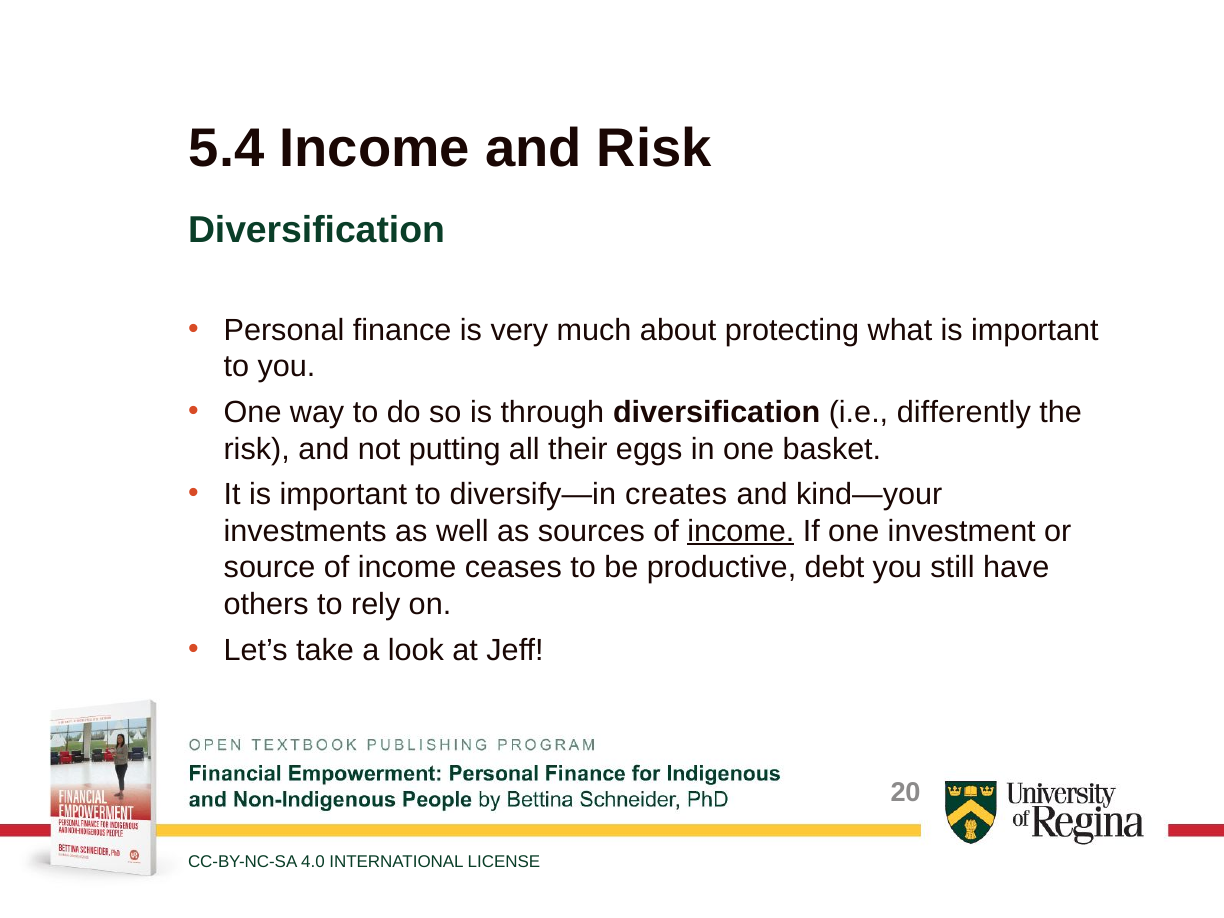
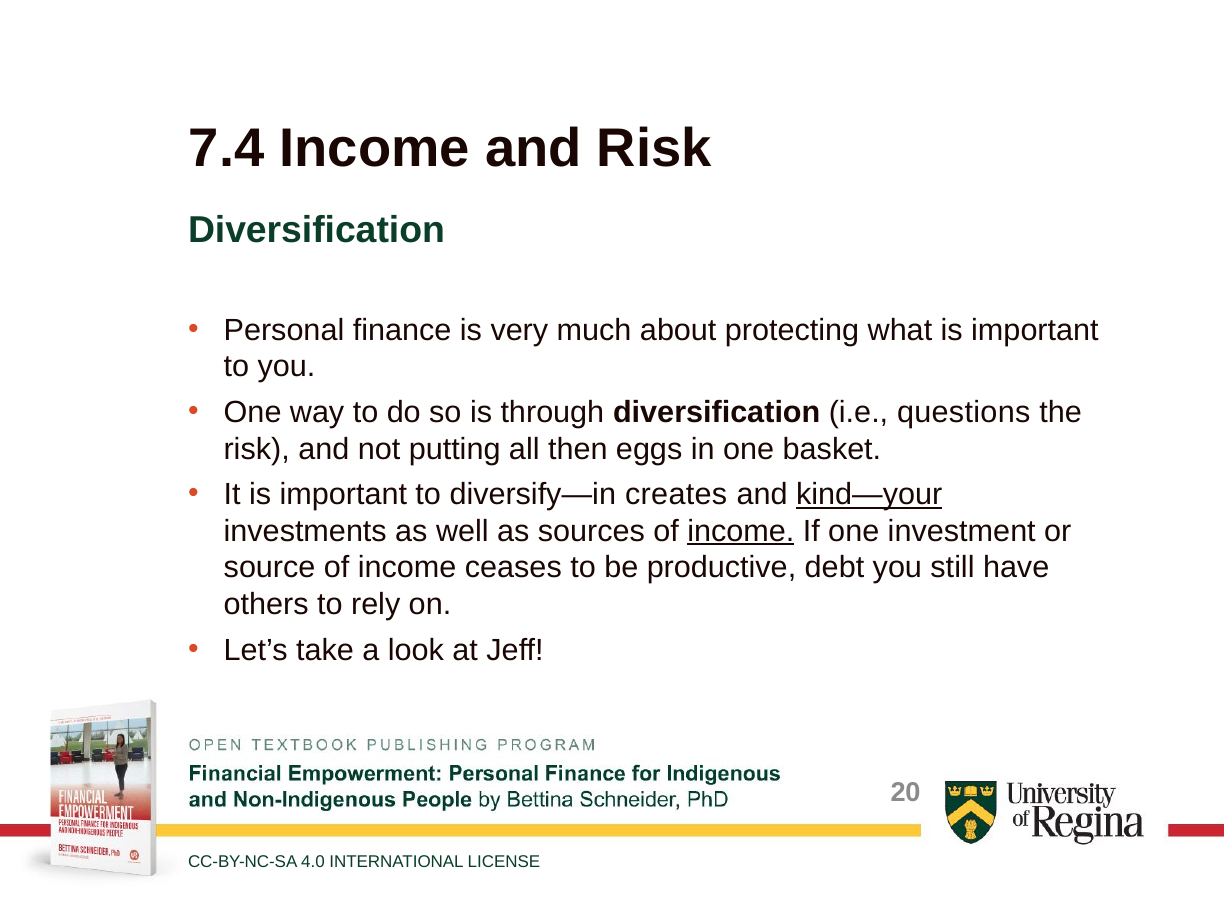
5.4: 5.4 -> 7.4 (227, 149)
differently: differently -> questions (964, 412)
their: their -> then (578, 449)
kind—your underline: none -> present (869, 494)
